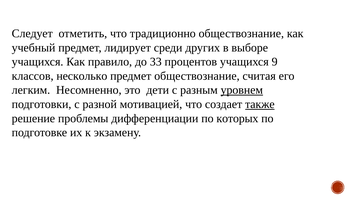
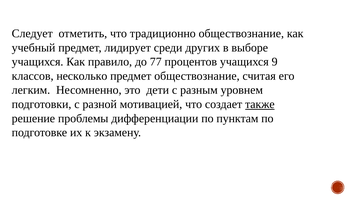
33: 33 -> 77 (156, 62)
уровнем underline: present -> none (242, 90)
которых: которых -> пунктам (237, 118)
